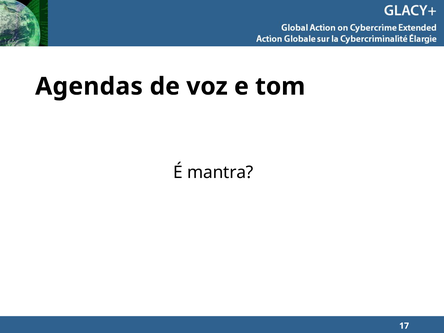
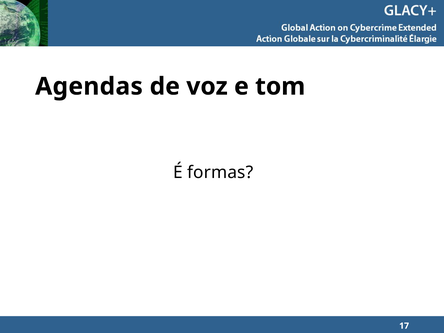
mantra: mantra -> formas (220, 173)
